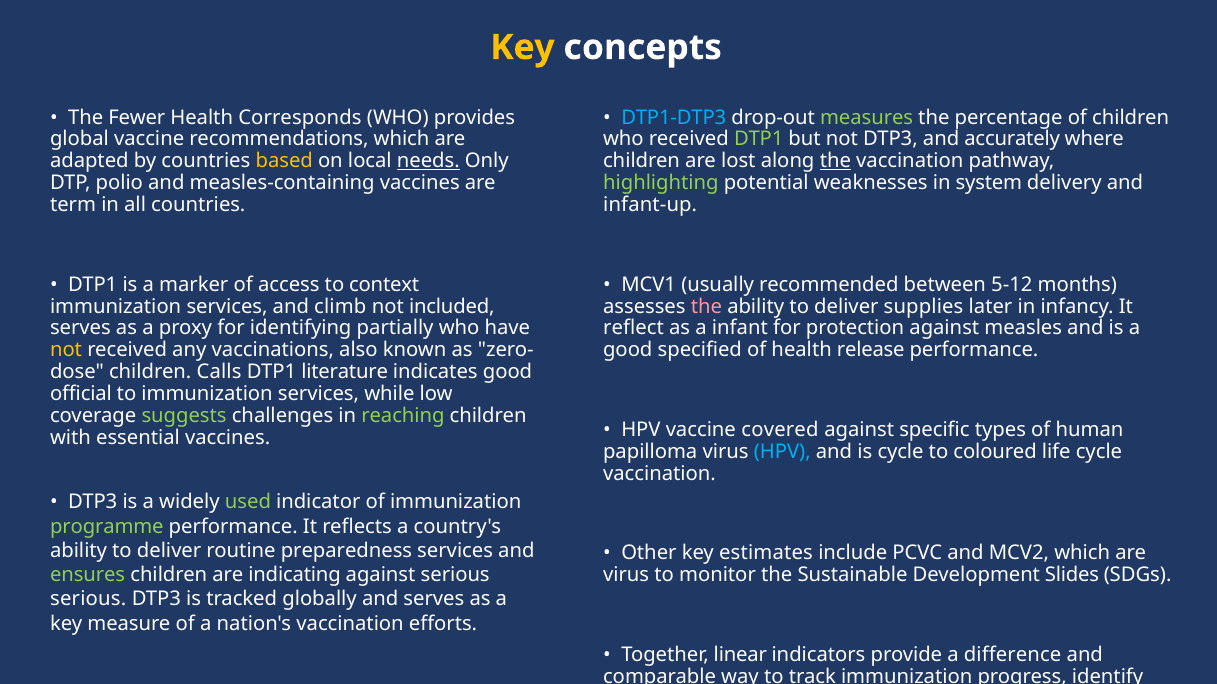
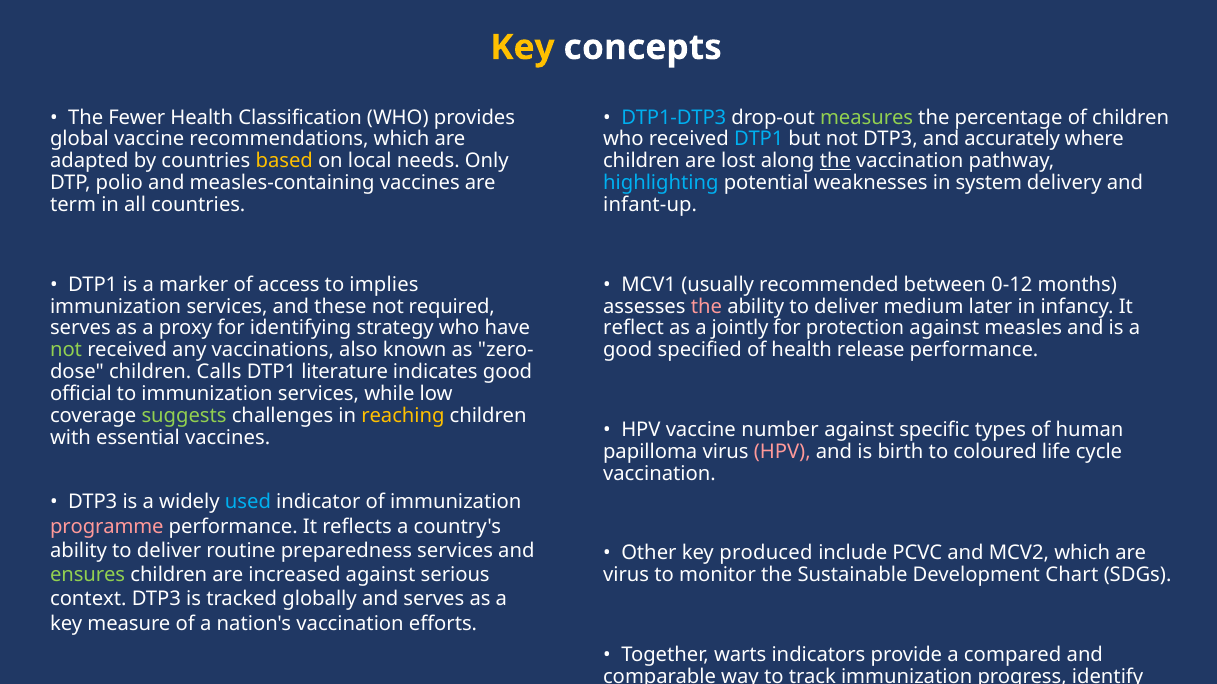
Corresponds: Corresponds -> Classification (300, 118)
DTP1 colour: light green -> light blue (759, 139)
needs underline: present -> none (428, 161)
highlighting colour: light green -> light blue (661, 183)
context: context -> implies (384, 285)
5-12: 5-12 -> 0-12 (1012, 285)
climb: climb -> these (340, 307)
included: included -> required (452, 307)
supplies: supplies -> medium (924, 307)
partially: partially -> strategy (395, 329)
infant: infant -> jointly (740, 329)
not colour: yellow -> light green (66, 350)
reaching colour: light green -> yellow (403, 416)
covered: covered -> number (780, 430)
HPV colour: light blue -> pink (782, 452)
is cycle: cycle -> birth (900, 452)
used colour: light green -> light blue (248, 502)
programme colour: light green -> pink (107, 527)
estimates: estimates -> produced (766, 554)
indicating: indicating -> increased (294, 575)
Slides: Slides -> Chart (1072, 575)
serious: serious -> context (88, 600)
linear: linear -> warts (740, 655)
difference: difference -> compared (1013, 655)
